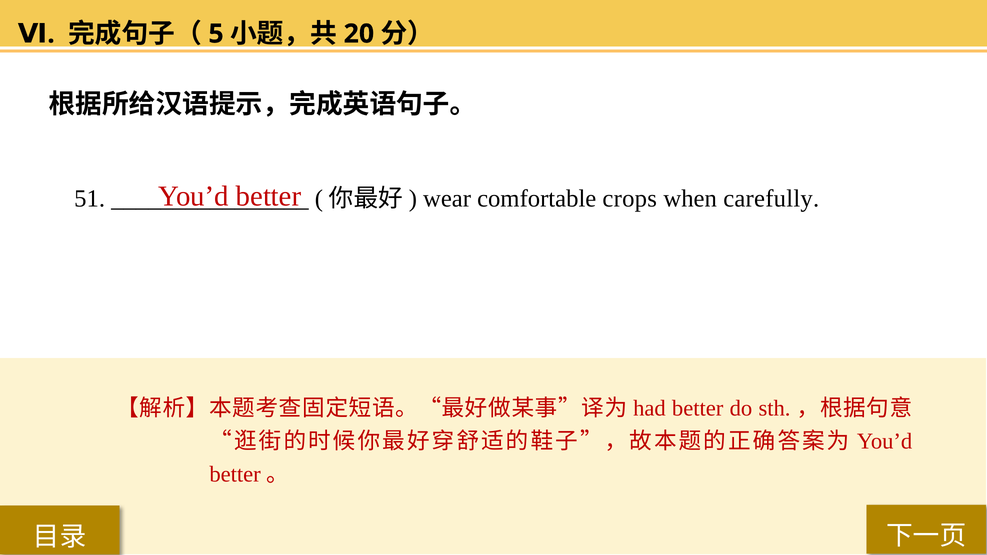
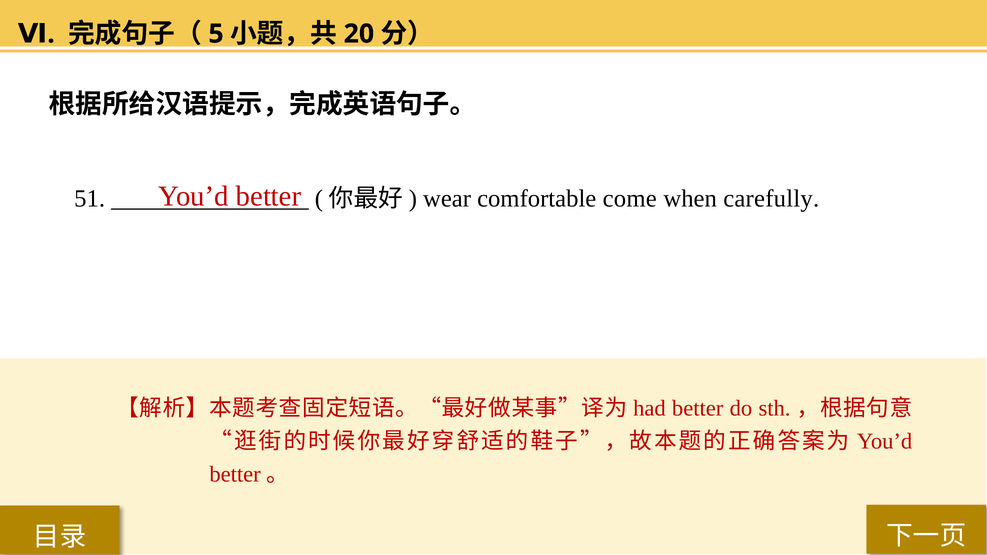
crops: crops -> come (630, 199)
